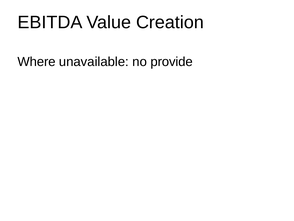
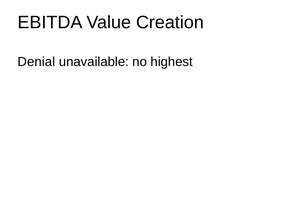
Where: Where -> Denial (36, 62)
provide: provide -> highest (172, 62)
